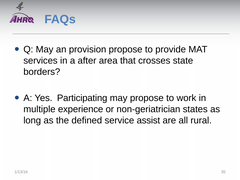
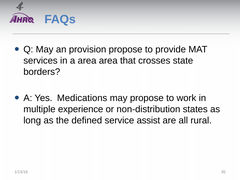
a after: after -> area (87, 61)
Participating: Participating -> Medications (82, 98)
non-geriatrician: non-geriatrician -> non-distribution (148, 109)
